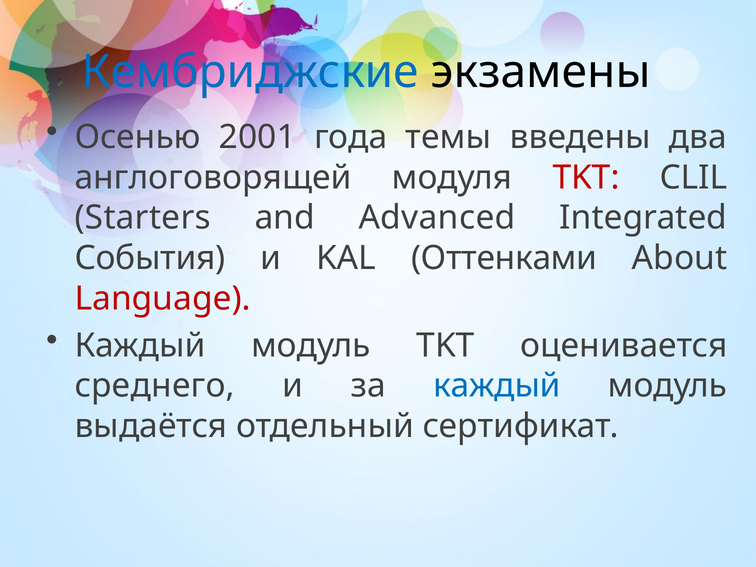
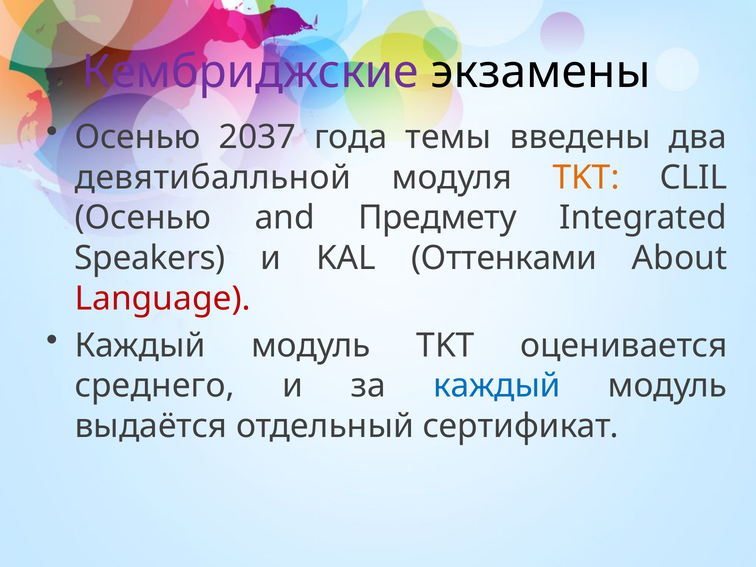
Кембриджские colour: blue -> purple (250, 72)
2001: 2001 -> 2037 (257, 137)
англоговорящей: англоговорящей -> девятибалльной (213, 177)
TKT colour: red -> orange (586, 177)
Starters: Starters -> Осенью (143, 218)
Advanced: Advanced -> Предмету (437, 218)
События: События -> Speakers (150, 258)
